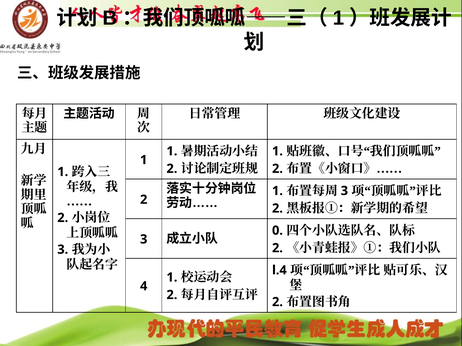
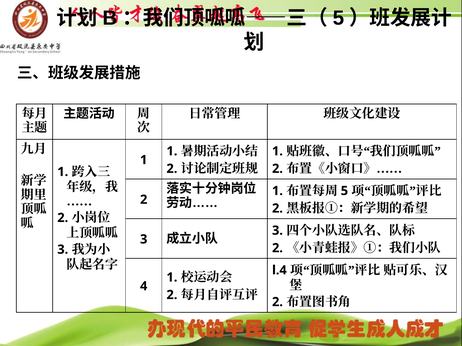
1: 1 -> 5 (338, 18)
3: 3 -> 5 (344, 191)
0: 0 -> 3 (277, 231)
